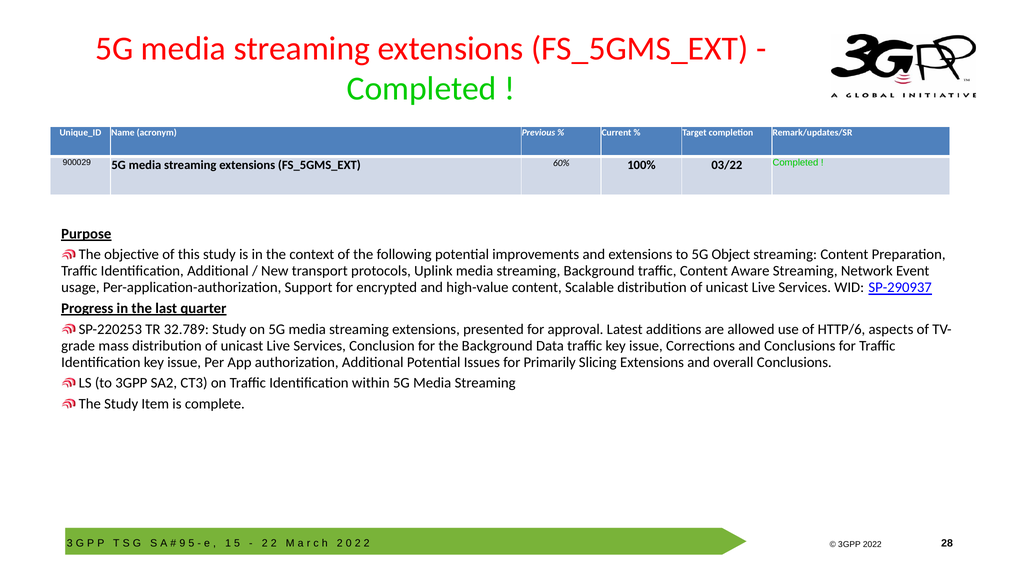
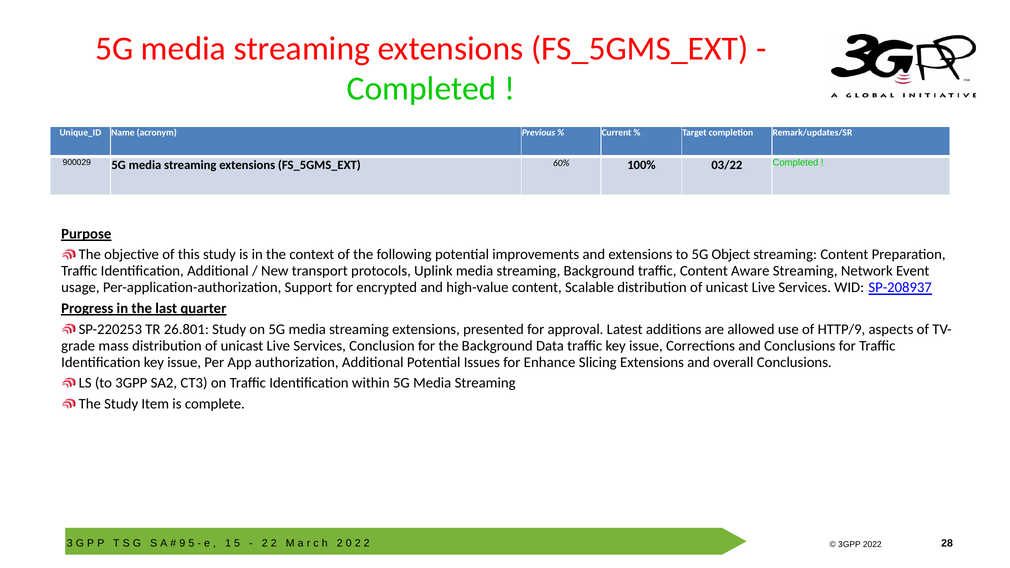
SP-290937: SP-290937 -> SP-208937 (900, 288)
32.789: 32.789 -> 26.801 (186, 329)
HTTP/6: HTTP/6 -> HTTP/9 (841, 329)
Primarily: Primarily -> Enhance (550, 362)
